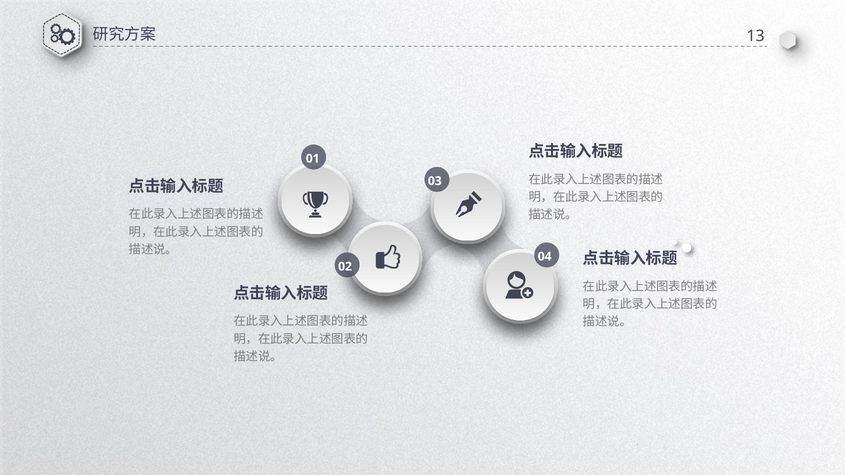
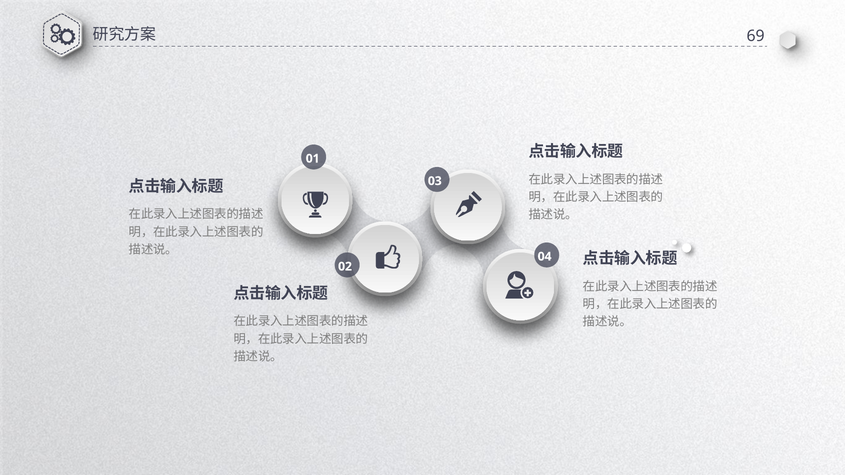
13: 13 -> 69 (756, 36)
